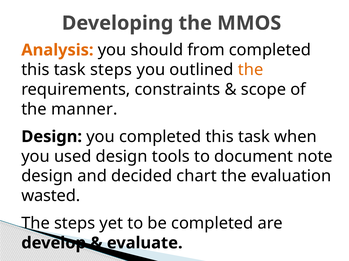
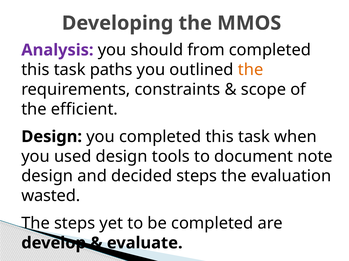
Analysis colour: orange -> purple (57, 50)
task steps: steps -> paths (111, 70)
manner: manner -> efficient (84, 109)
decided chart: chart -> steps (197, 177)
